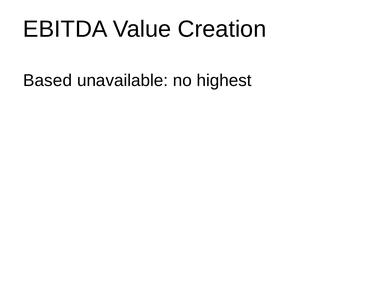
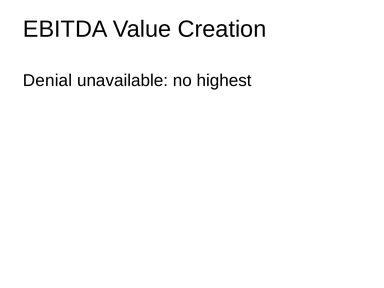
Based: Based -> Denial (48, 81)
